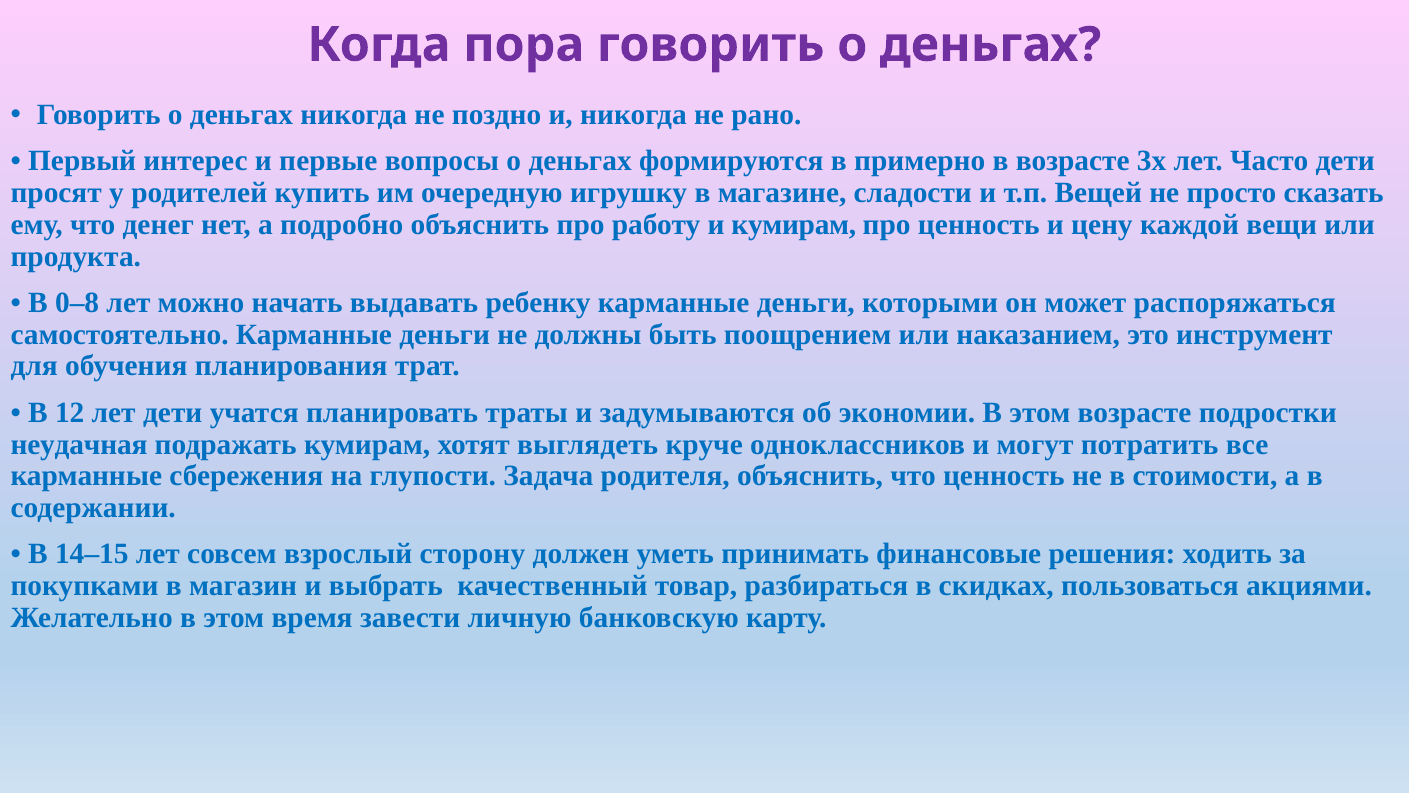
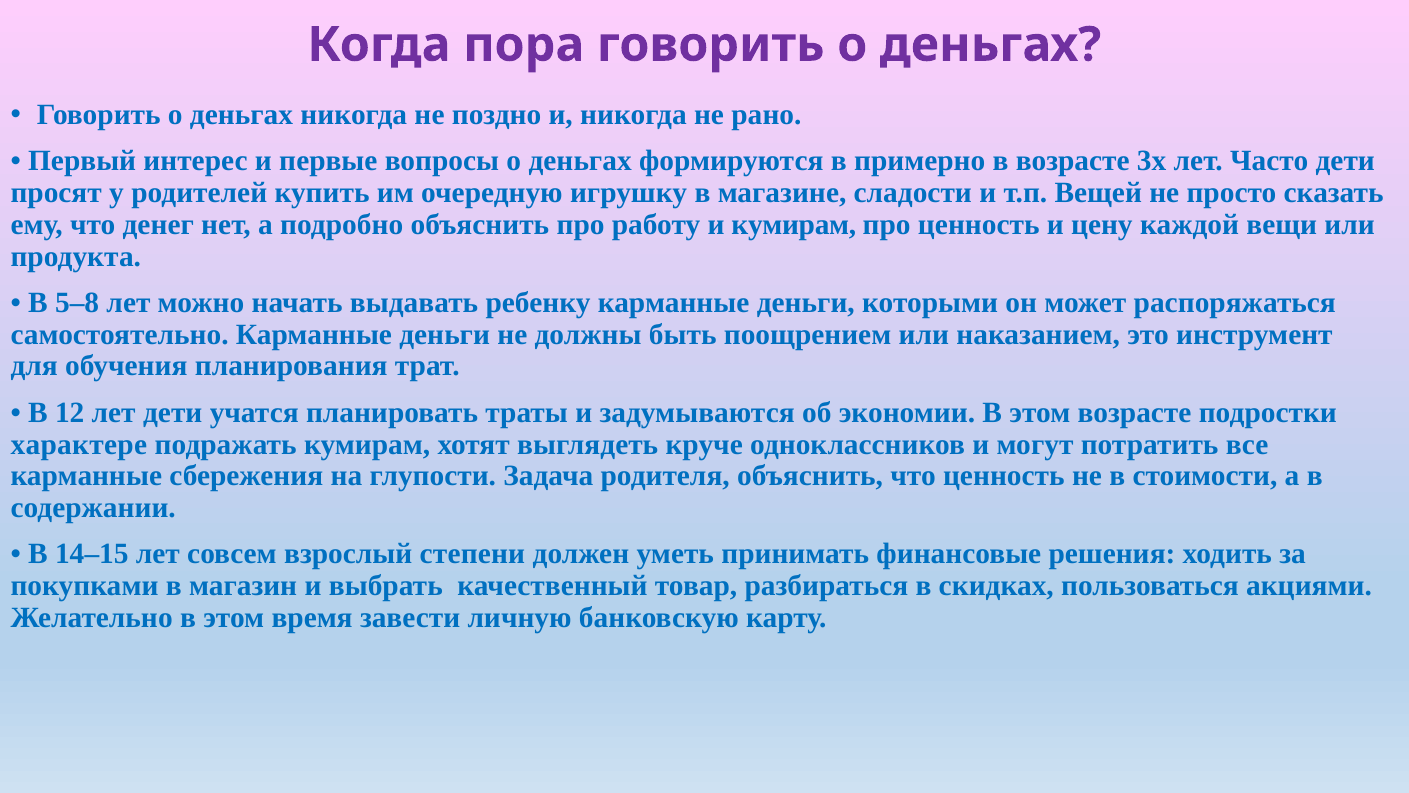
0–8: 0–8 -> 5–8 (77, 303)
неудачная: неудачная -> характере (79, 444)
сторону: сторону -> степени (472, 554)
